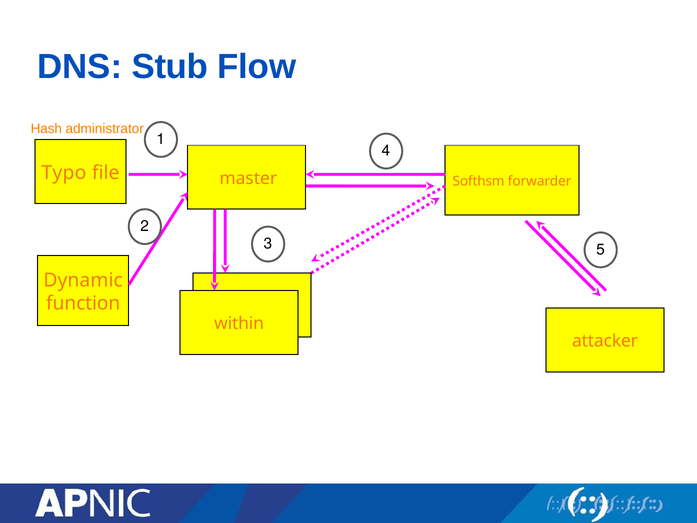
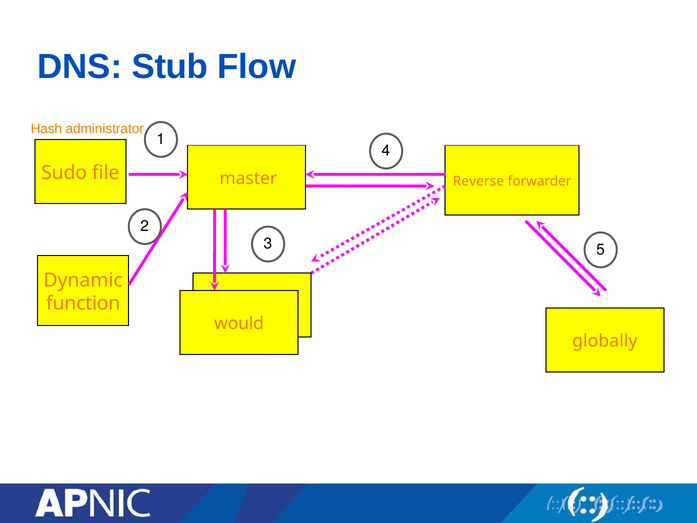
Typo: Typo -> Sudo (64, 173)
Softhsm: Softhsm -> Reverse (478, 181)
within: within -> would (239, 324)
attacker: attacker -> globally (605, 341)
